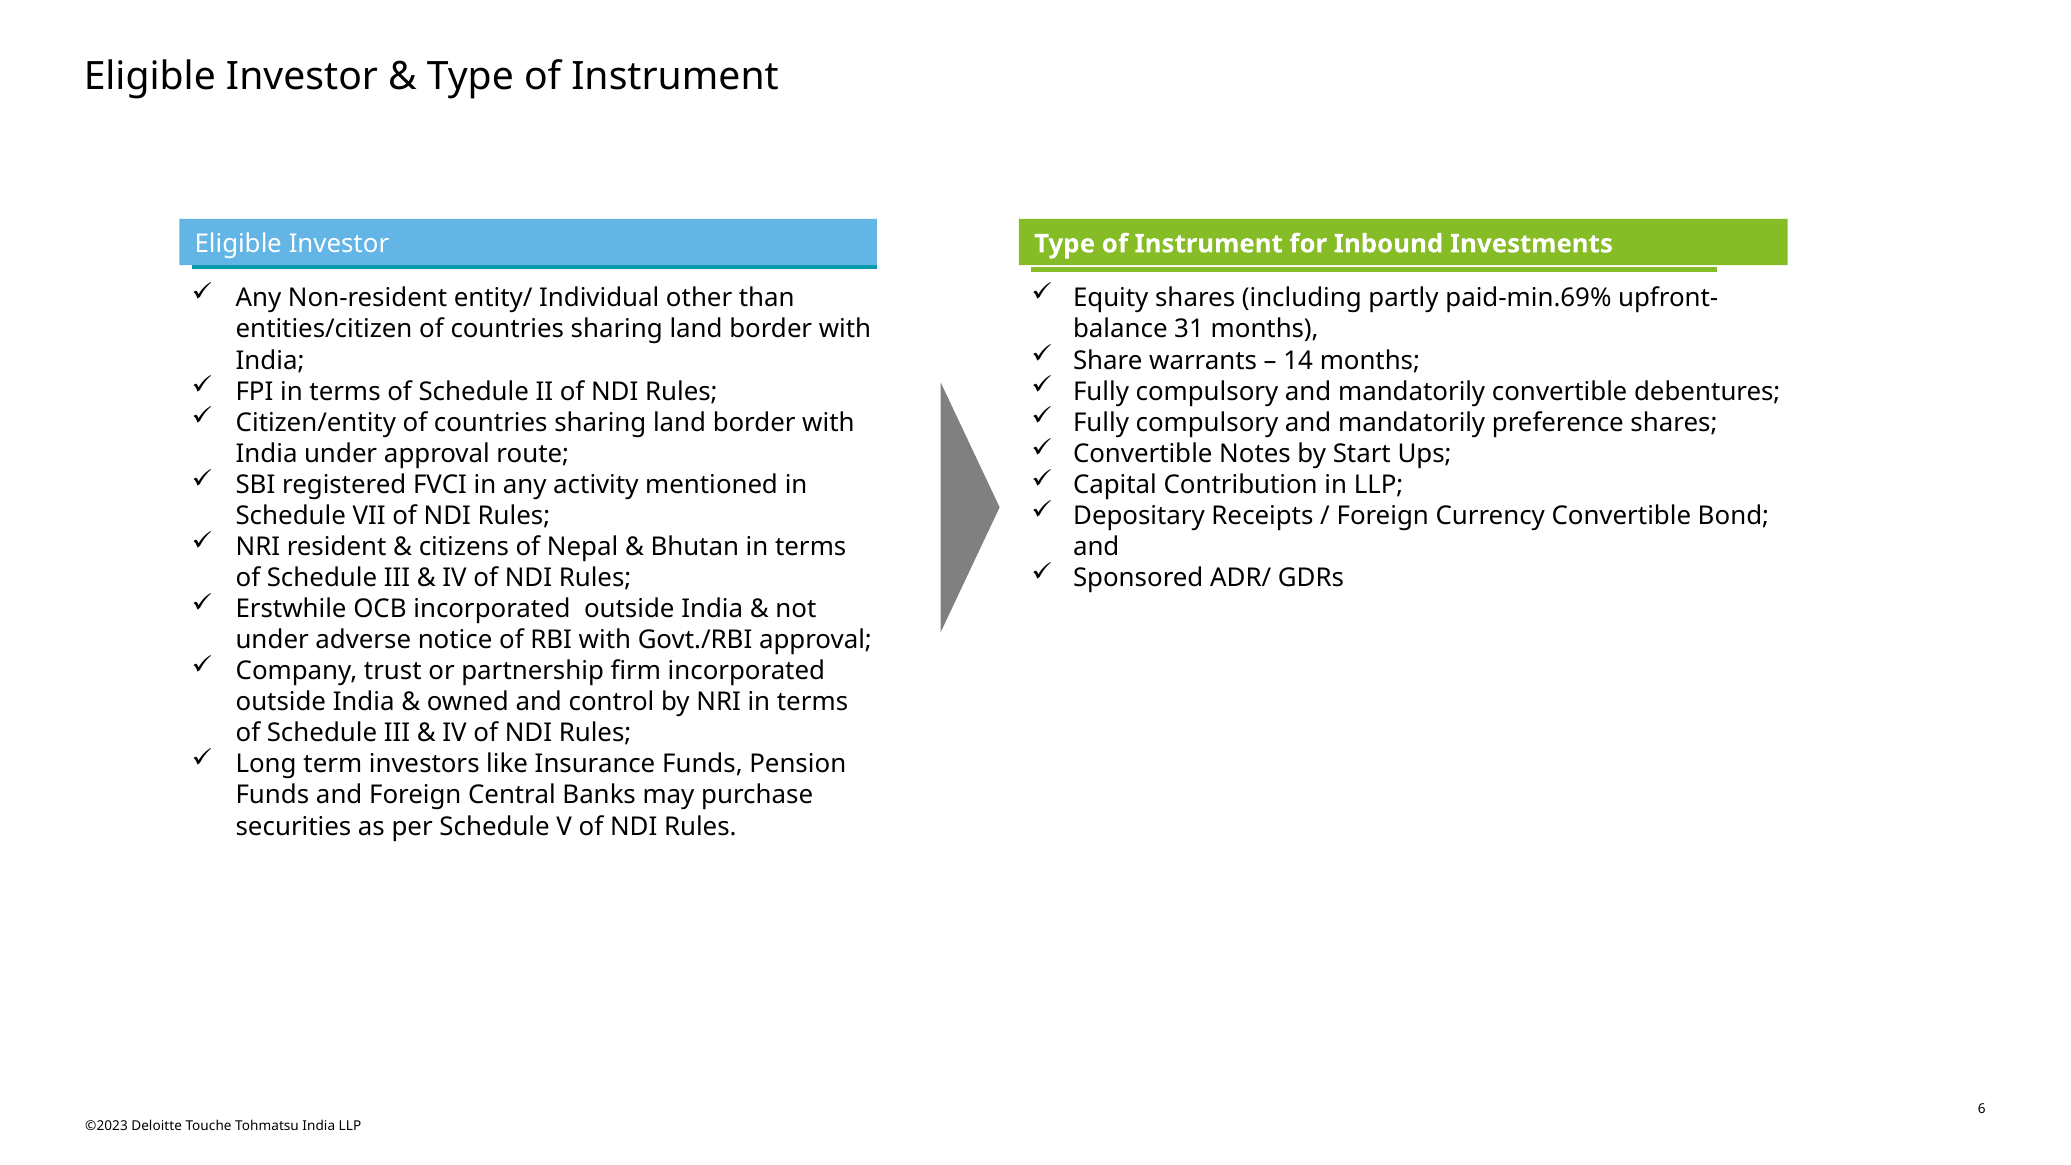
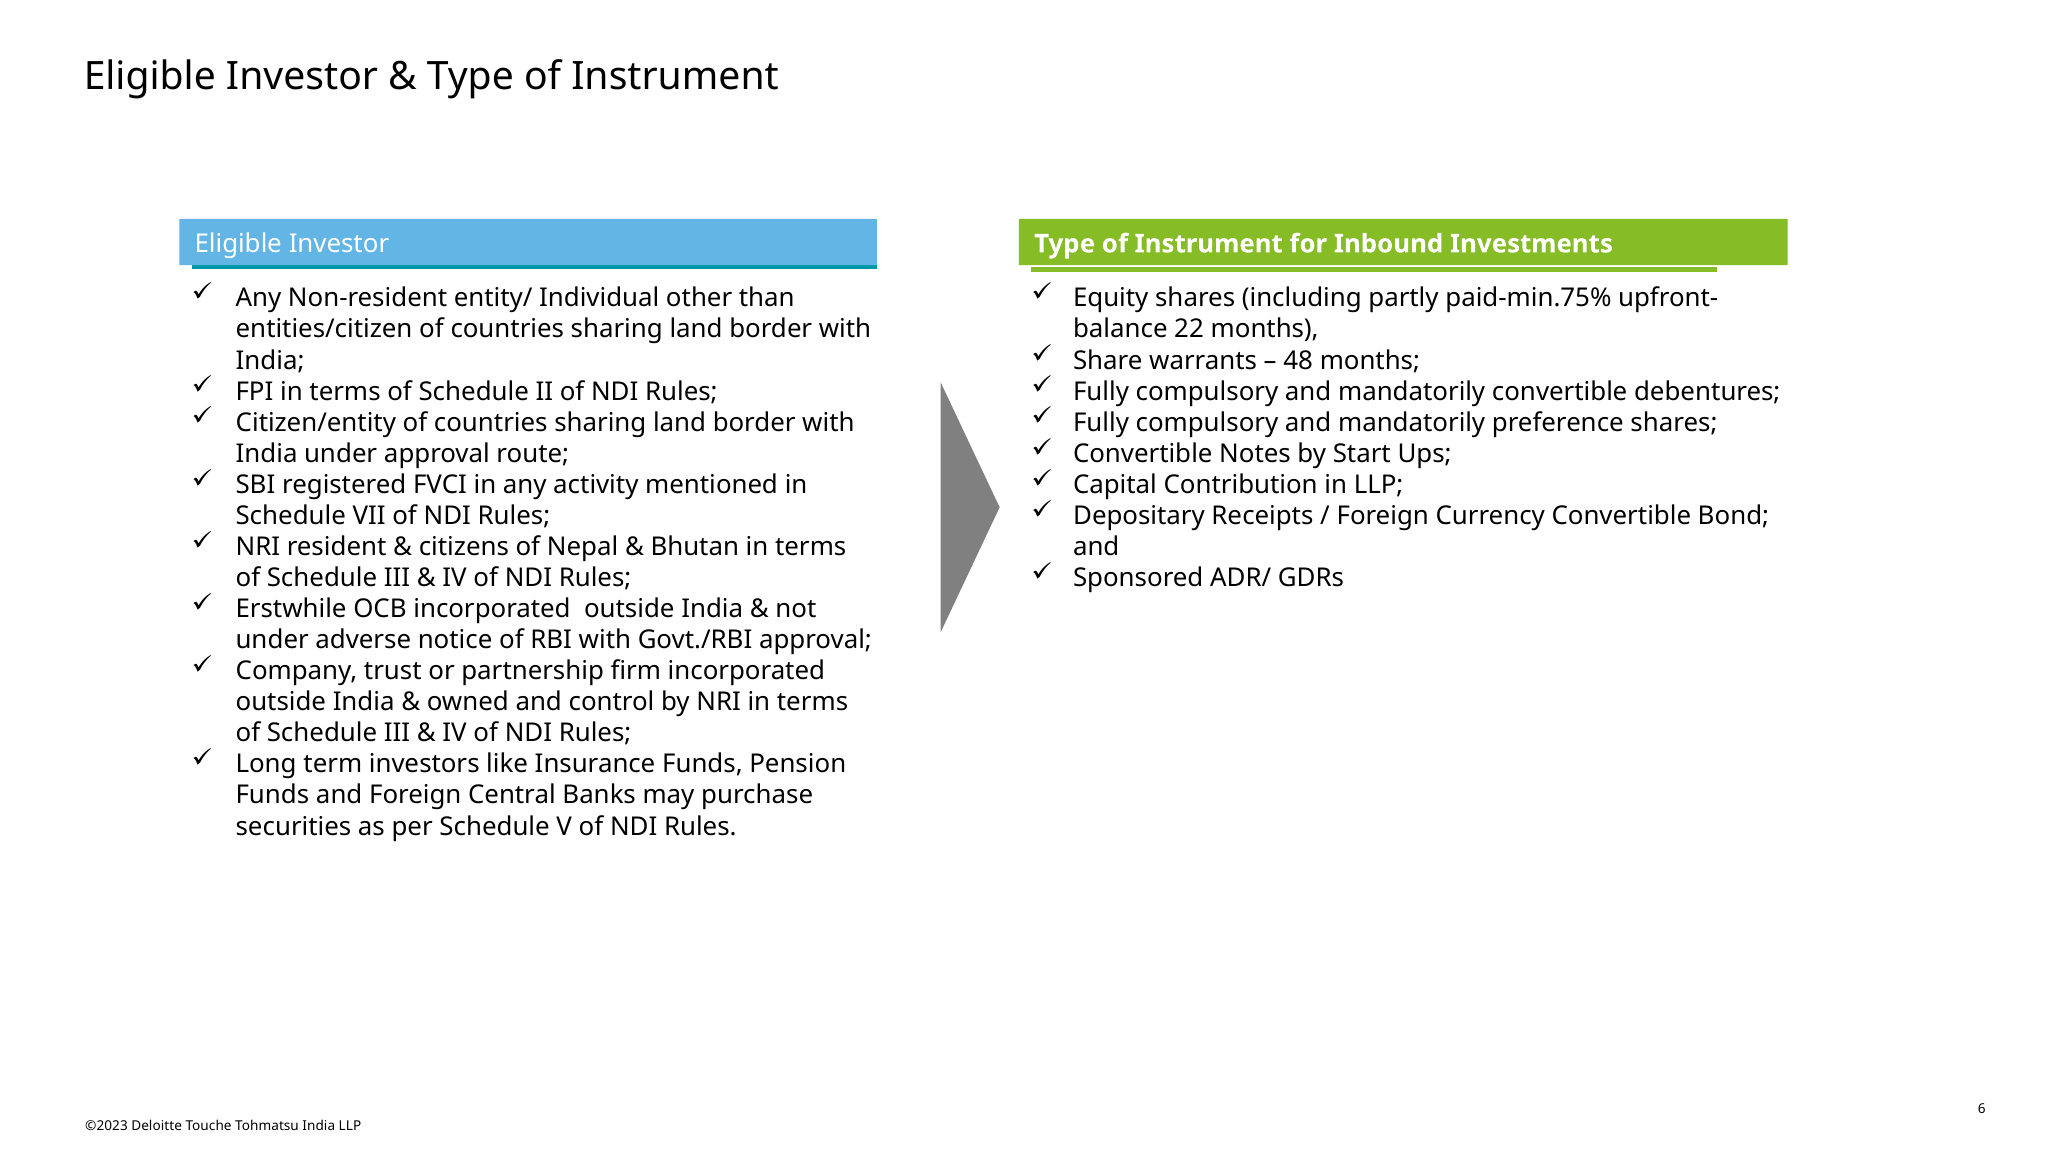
paid-min.69%: paid-min.69% -> paid-min.75% (1528, 298)
31: 31 -> 22 (1189, 329)
14: 14 -> 48 (1298, 360)
